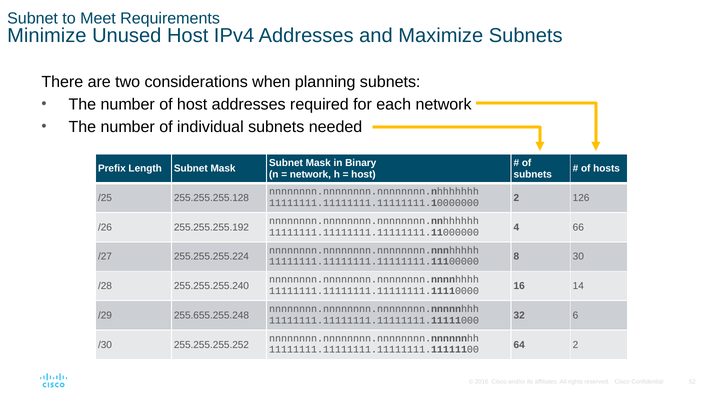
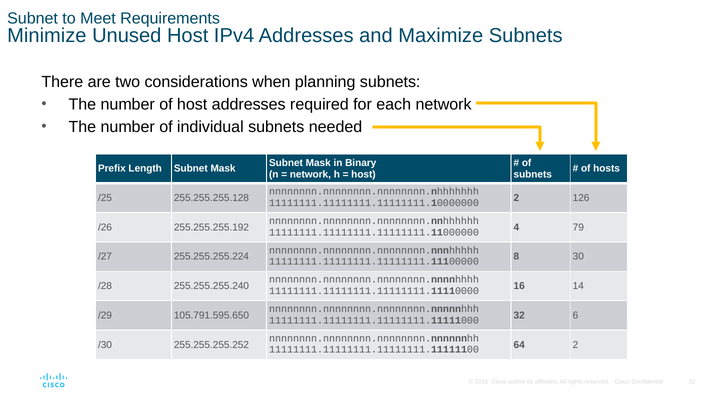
66: 66 -> 79 (578, 227)
255.655.255.248: 255.655.255.248 -> 105.791.595.650 (211, 315)
